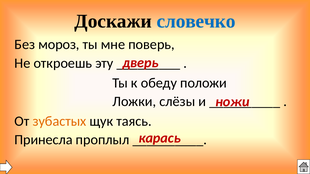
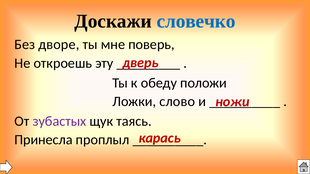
мороз: мороз -> дворе (59, 45)
слёзы: слёзы -> слово (177, 102)
зубастых colour: orange -> purple (59, 121)
